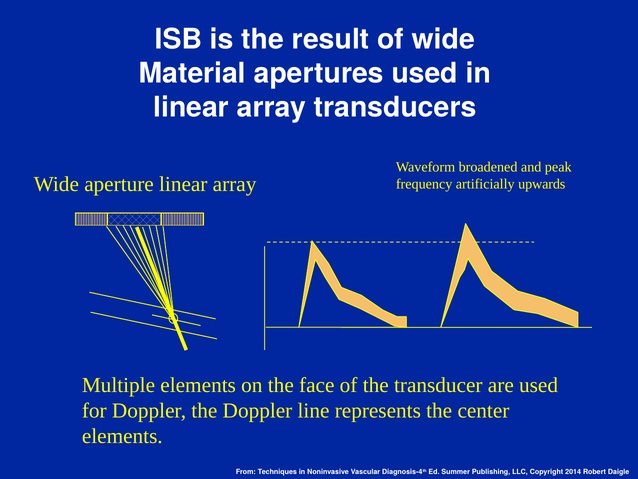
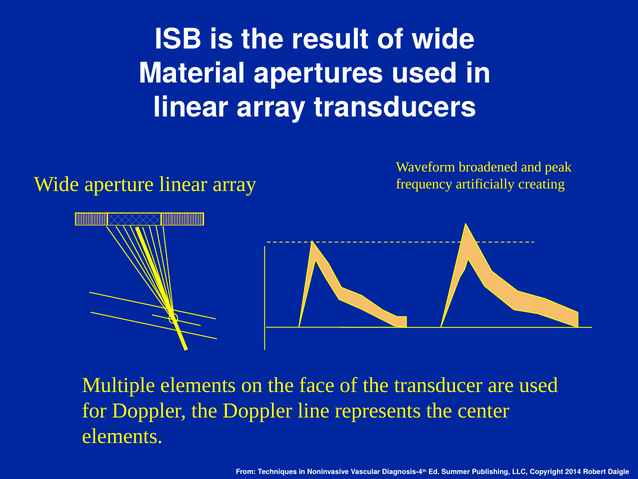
upwards: upwards -> creating (542, 184)
